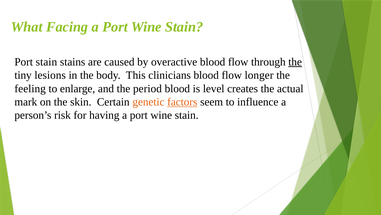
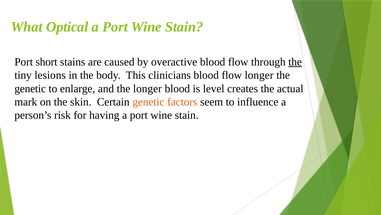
Facing: Facing -> Optical (67, 27)
Port stain: stain -> short (47, 62)
feeling: feeling -> genetic (30, 88)
the period: period -> longer (147, 88)
factors underline: present -> none (182, 102)
